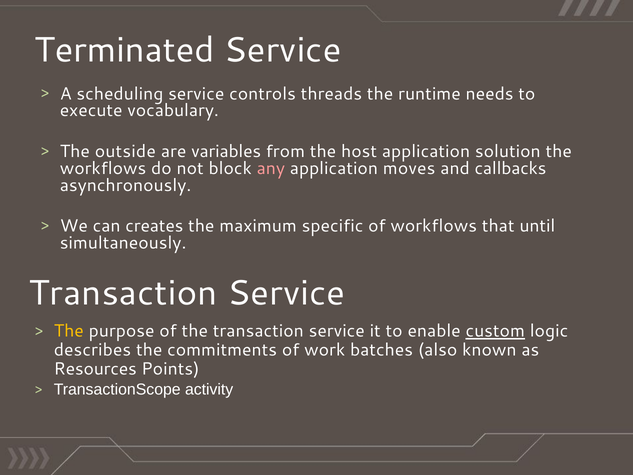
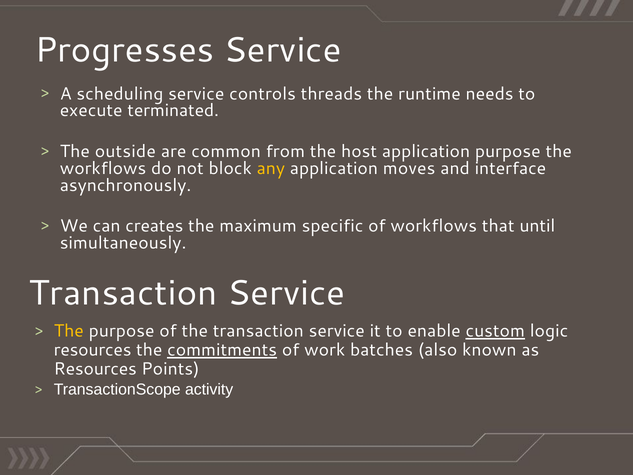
Terminated: Terminated -> Progresses (124, 50)
vocabulary: vocabulary -> terminated (173, 111)
variables: variables -> common (226, 151)
application solution: solution -> purpose (508, 151)
any colour: pink -> yellow (271, 168)
callbacks: callbacks -> interface (510, 168)
describes: describes -> resources (93, 350)
commitments underline: none -> present (222, 350)
